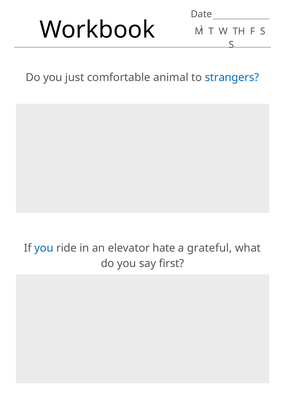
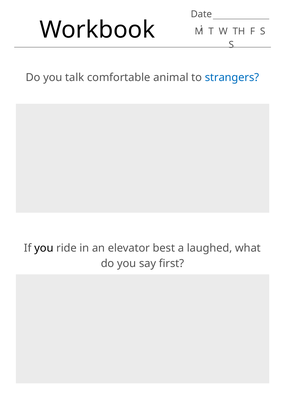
just: just -> talk (75, 78)
you colour: blue -> black (44, 248)
hate: hate -> best (164, 248)
grateful: grateful -> laughed (210, 248)
